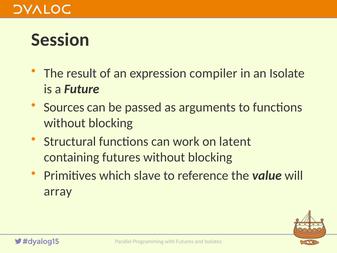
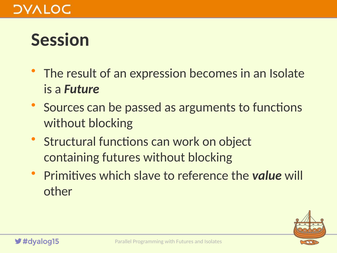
compiler: compiler -> becomes (213, 73)
latent: latent -> object (235, 141)
array: array -> other (58, 191)
